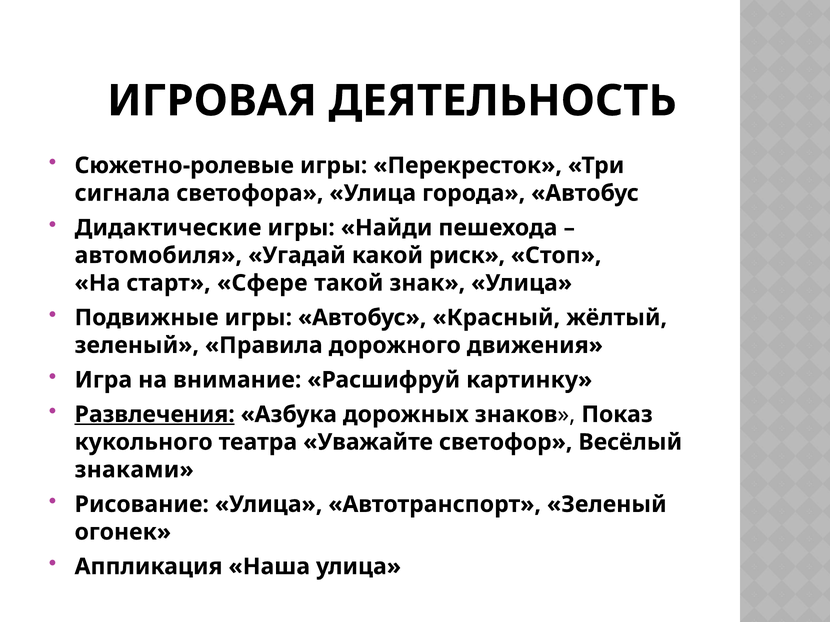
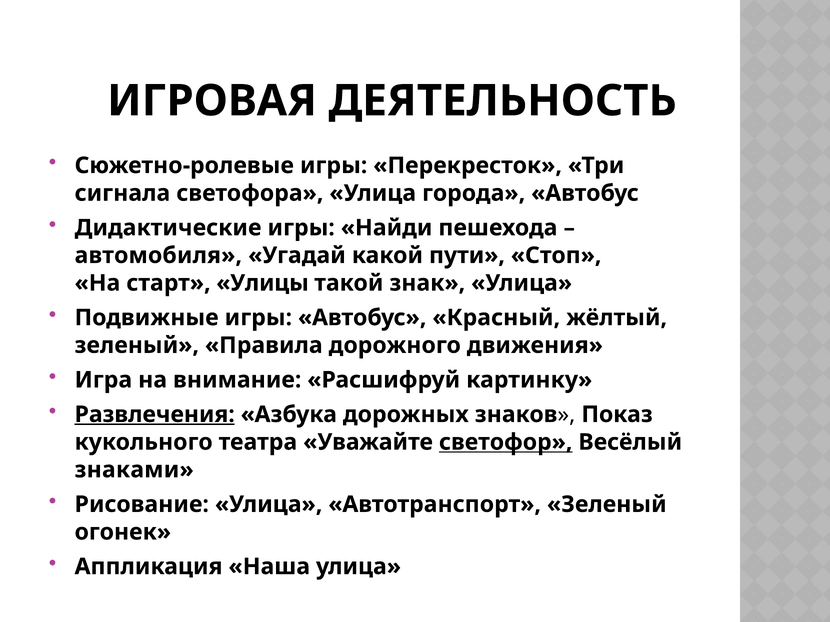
риск: риск -> пути (467, 256)
Сфере: Сфере -> Улицы (263, 283)
светофор underline: none -> present (506, 442)
